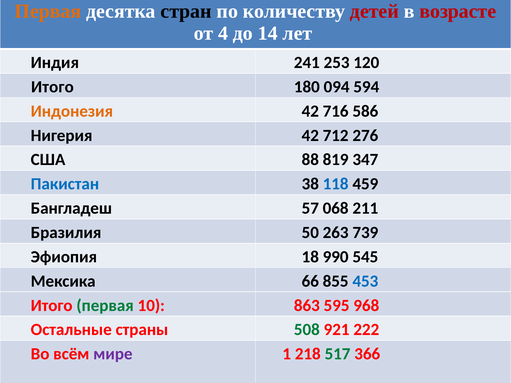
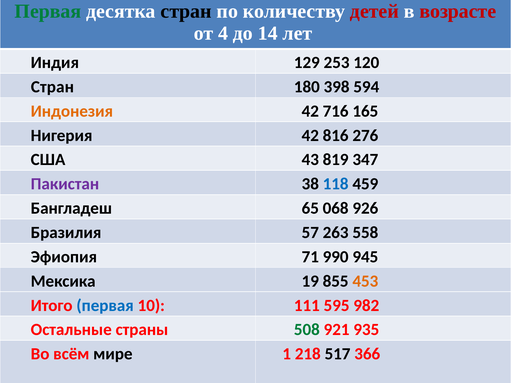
Первая colour: orange -> green (48, 11)
241: 241 -> 129 (307, 63)
Итого: Итого -> Стран (52, 87)
094: 094 -> 398 (337, 87)
586: 586 -> 165 (365, 111)
712: 712 -> 816 (336, 136)
88: 88 -> 43 (310, 160)
Пакистан colour: blue -> purple (65, 184)
57: 57 -> 65 (310, 208)
211: 211 -> 926 (365, 208)
50: 50 -> 57 (310, 233)
739: 739 -> 558 (365, 233)
18: 18 -> 71 (310, 257)
545: 545 -> 945 (365, 257)
66: 66 -> 19 (310, 281)
453 colour: blue -> orange (365, 281)
первая colour: green -> blue (105, 306)
863: 863 -> 111 (307, 306)
968: 968 -> 982 (366, 306)
222: 222 -> 935 (366, 330)
мире colour: purple -> black (113, 354)
517 colour: green -> black (338, 354)
